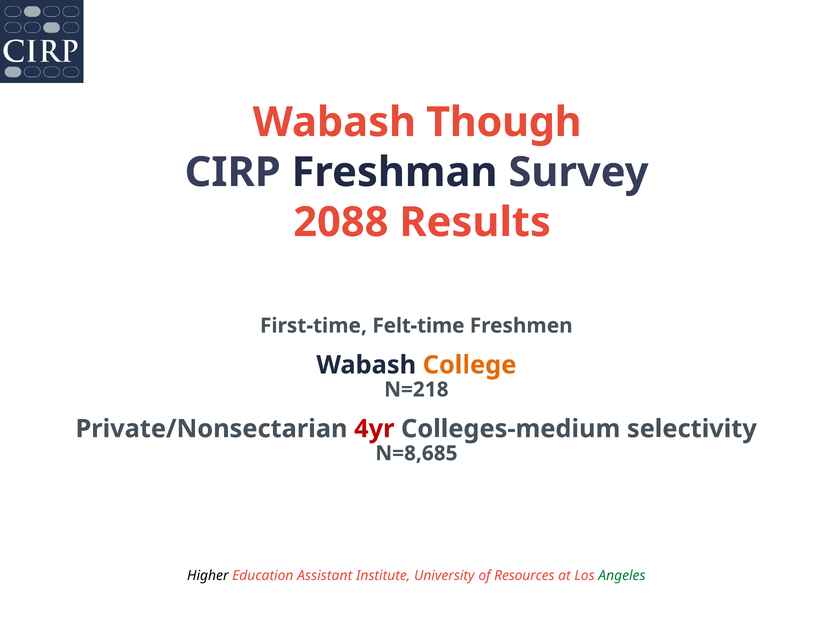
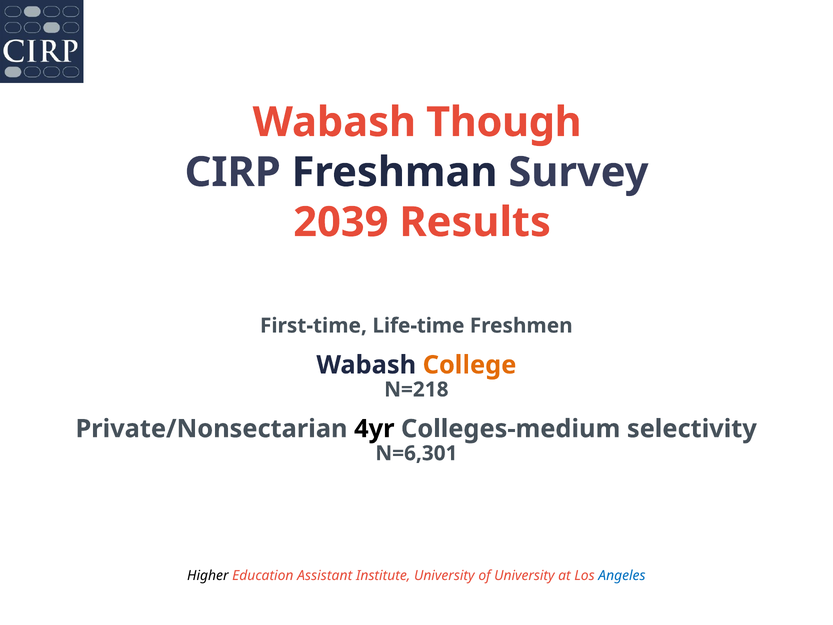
2088: 2088 -> 2039 (341, 222)
Felt-time: Felt-time -> Life-time (418, 326)
4yr colour: red -> black (374, 429)
N=8,685: N=8,685 -> N=6,301 (416, 453)
of Resources: Resources -> University (524, 575)
Angeles colour: green -> blue (622, 575)
